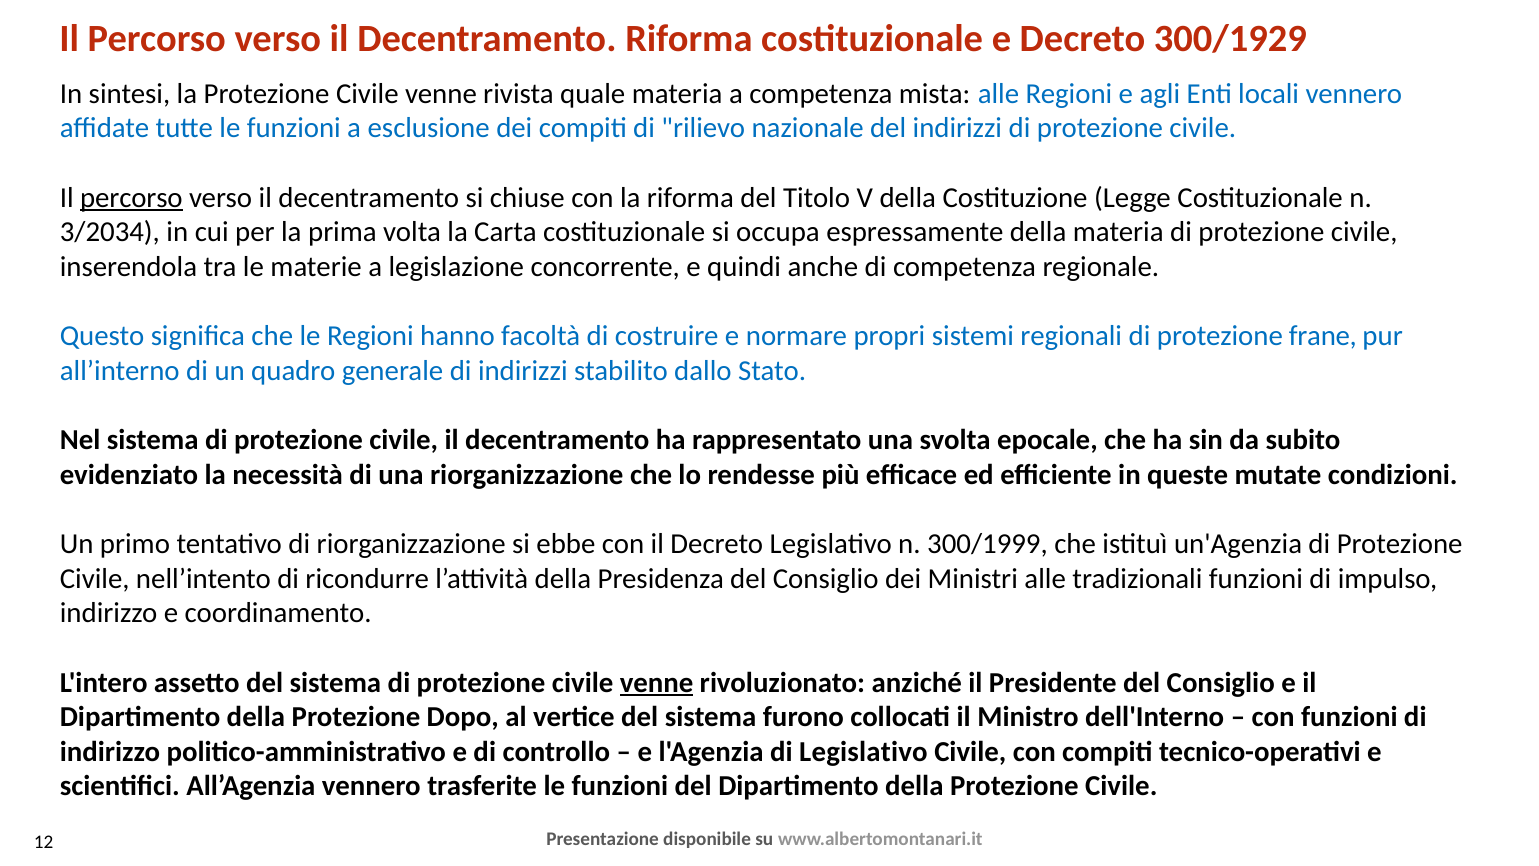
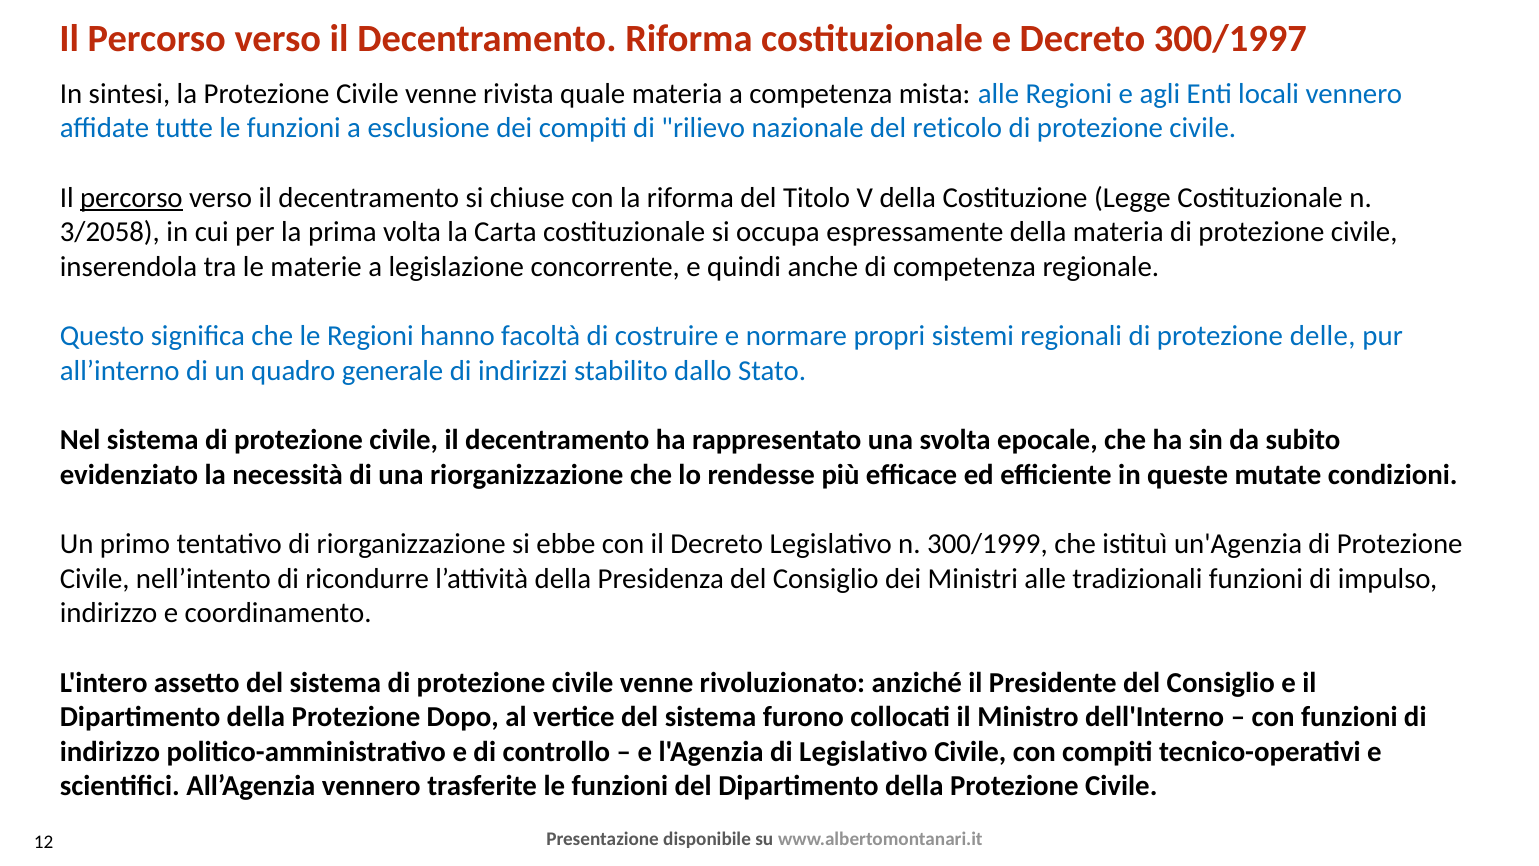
300/1929: 300/1929 -> 300/1997 (1230, 39)
del indirizzi: indirizzi -> reticolo (957, 128)
3/2034: 3/2034 -> 3/2058 (110, 232)
frane: frane -> delle (1323, 336)
venne underline: present -> none (657, 682)
